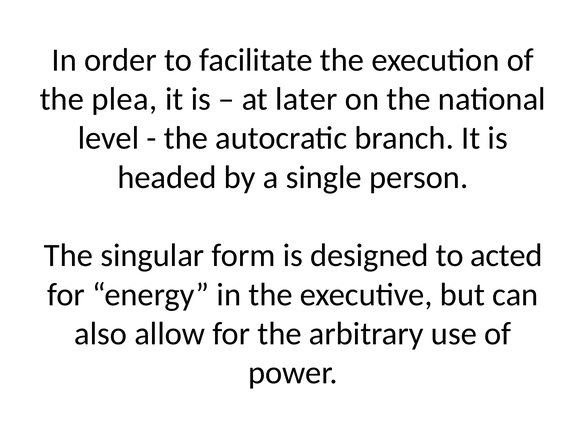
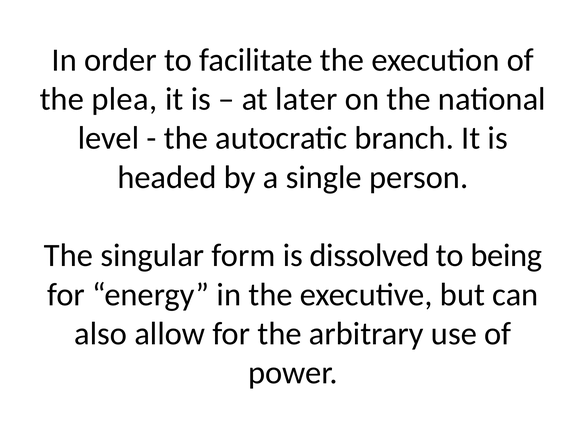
designed: designed -> dissolved (369, 255)
acted: acted -> being (506, 255)
